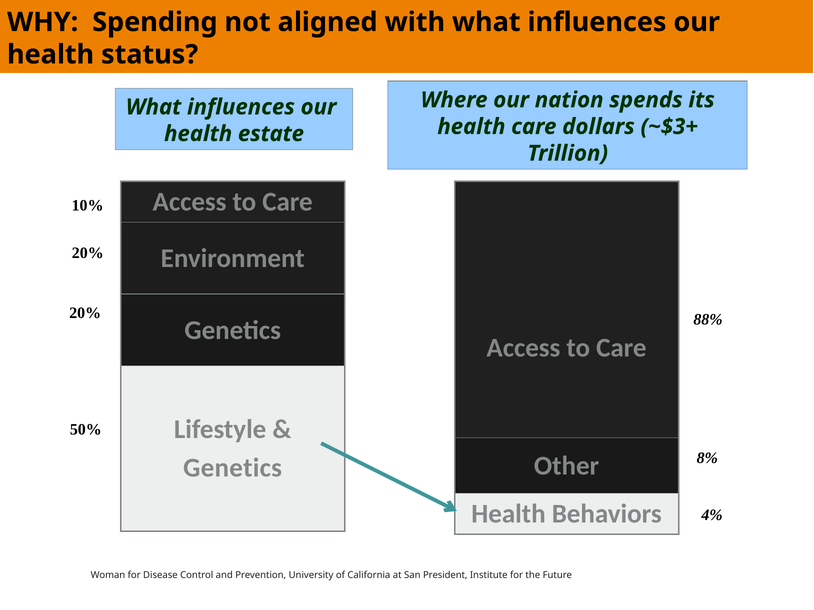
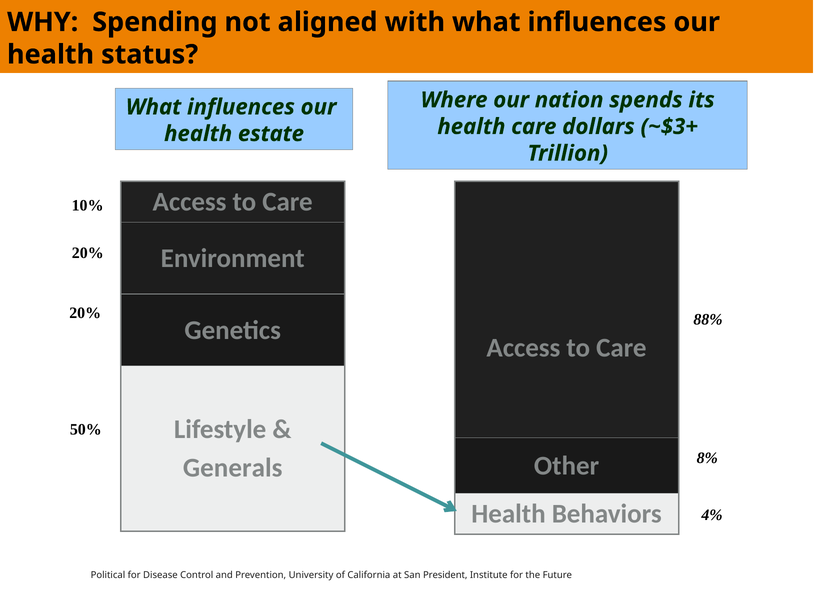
Genetics: Genetics -> Generals (233, 468)
Woman: Woman -> Political (108, 575)
